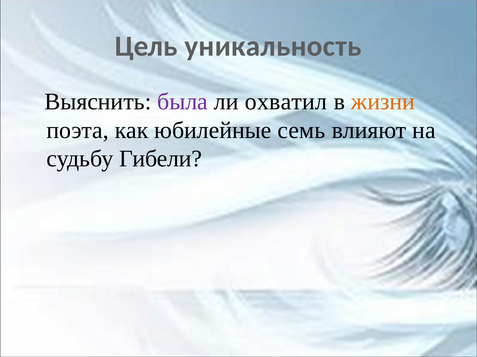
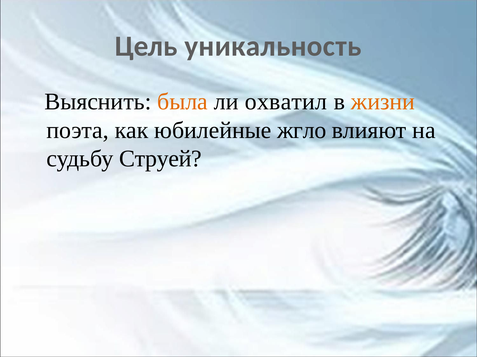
была colour: purple -> orange (183, 102)
семь: семь -> жгло (302, 130)
Гибели: Гибели -> Струей (161, 159)
